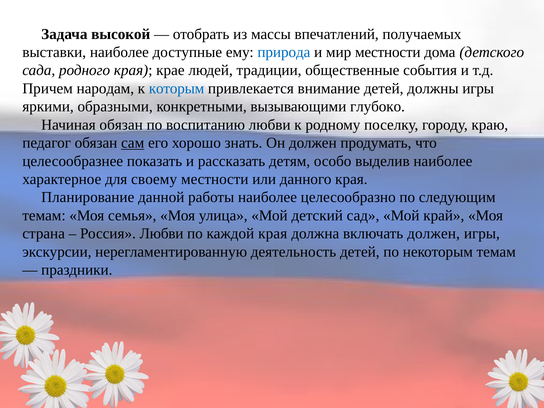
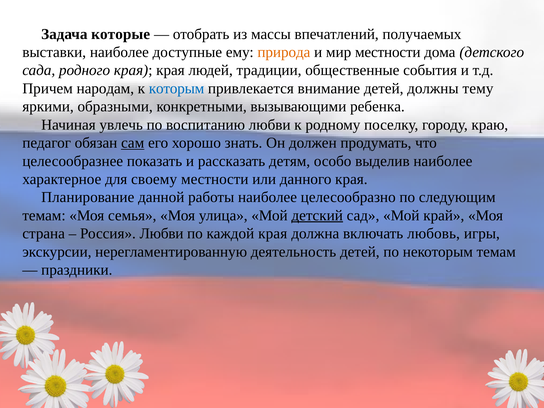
высокой: высокой -> которые (121, 34)
природа colour: blue -> orange (284, 52)
края крае: крае -> края (170, 70)
должны игры: игры -> тему (478, 88)
глубоко: глубоко -> ребенка (377, 107)
Начиная обязан: обязан -> увлечь (121, 125)
детский underline: none -> present (317, 215)
включать должен: должен -> любовь (434, 234)
